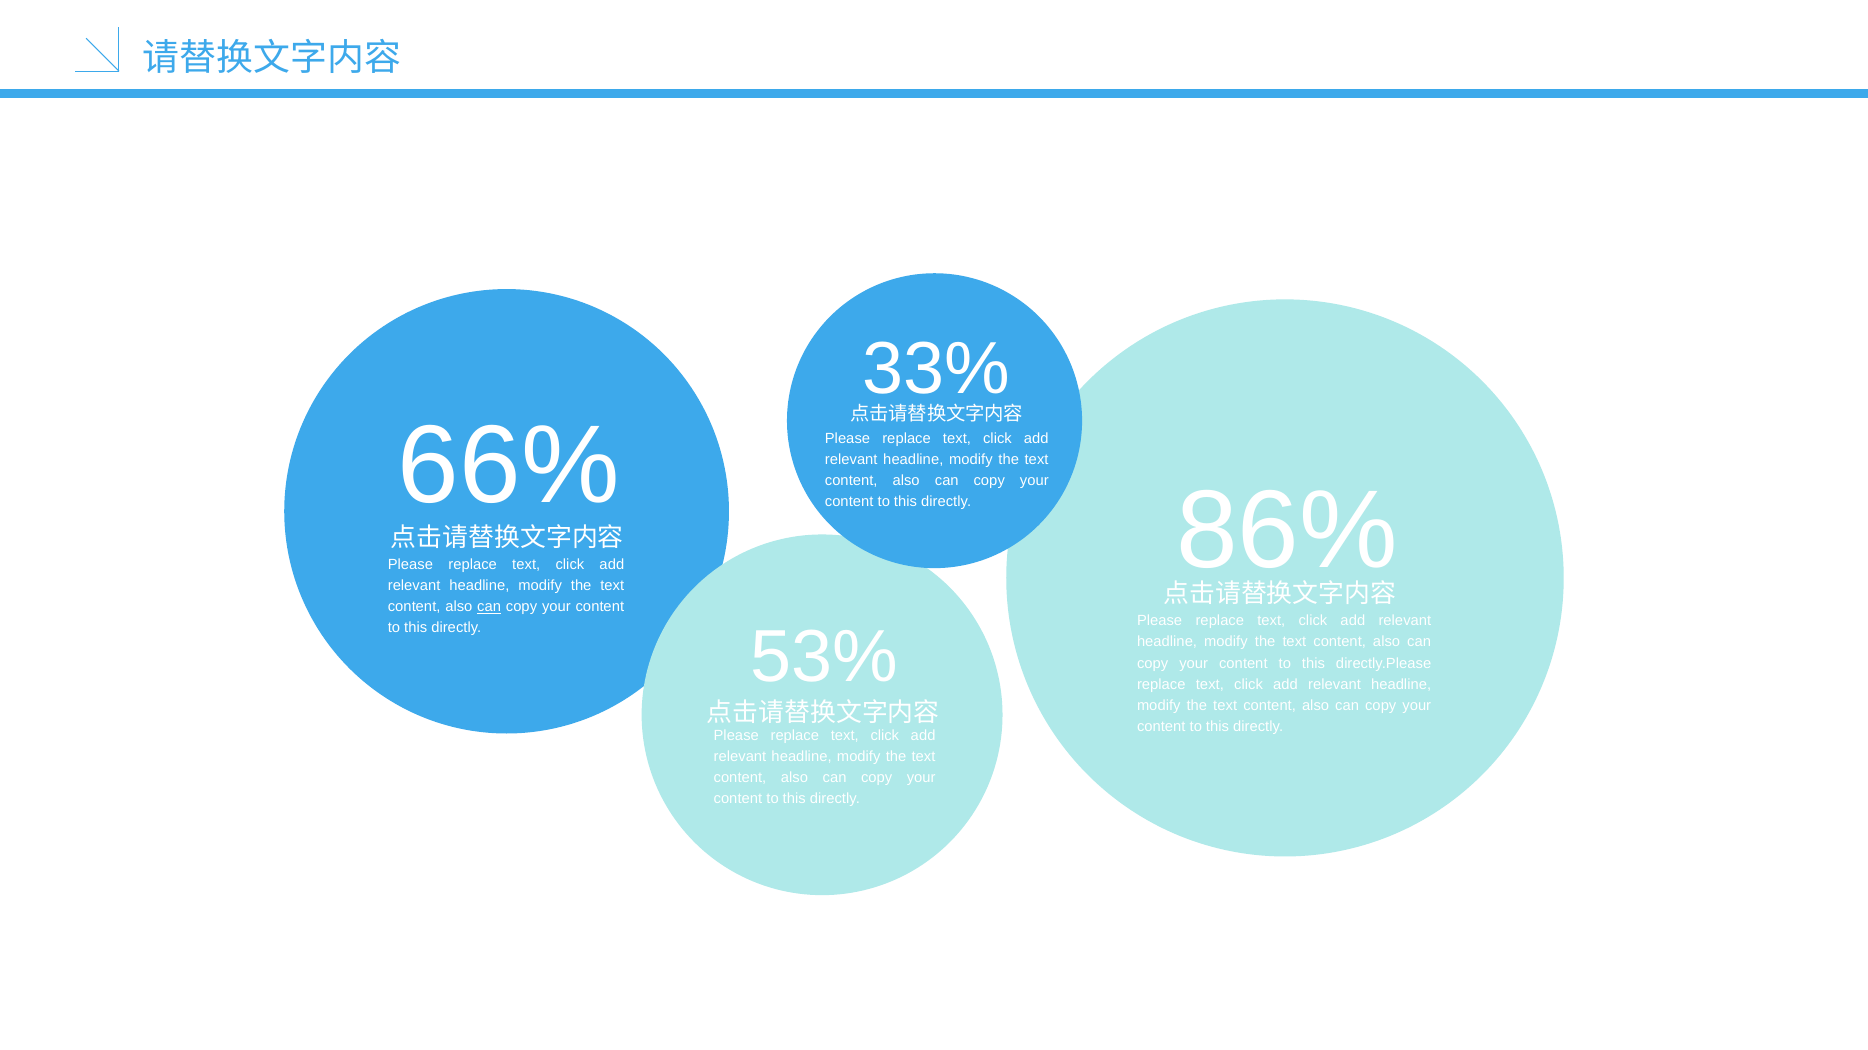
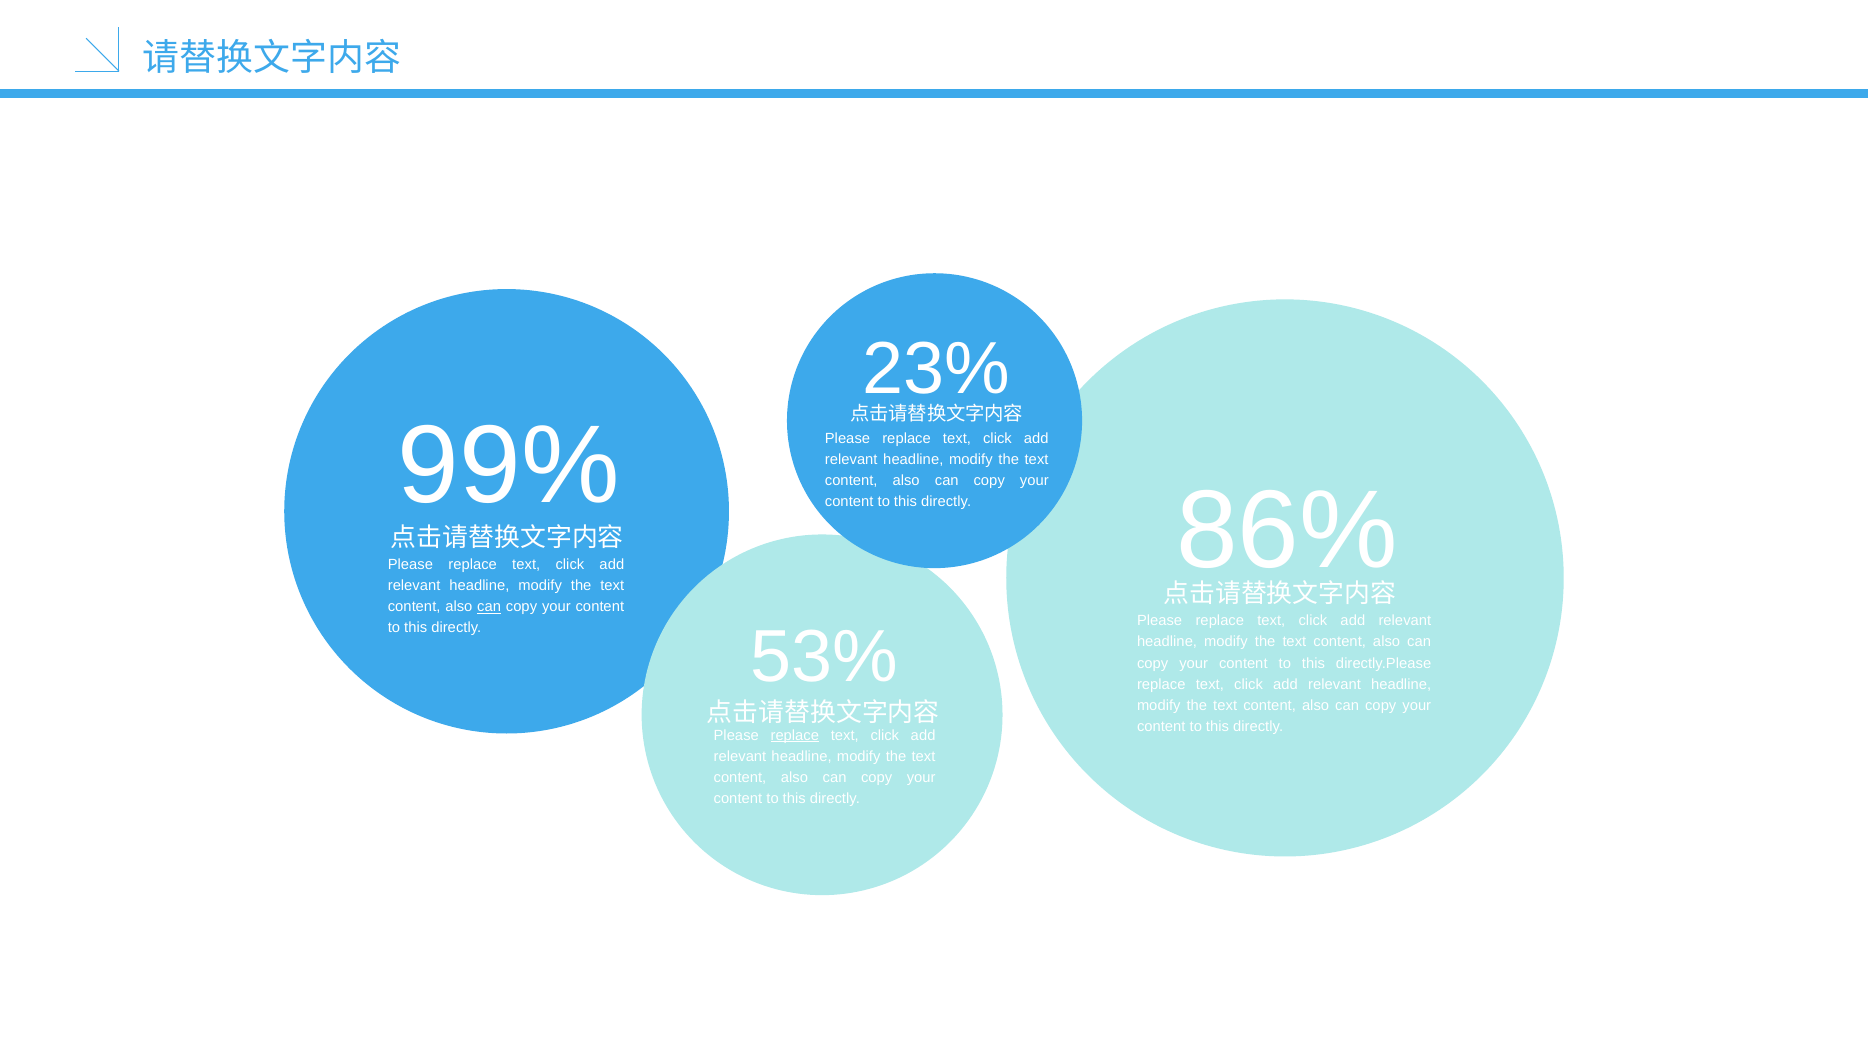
33%: 33% -> 23% (936, 369)
66%: 66% -> 99% (509, 466)
replace underline: none -> present (795, 736)
